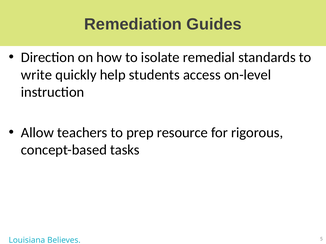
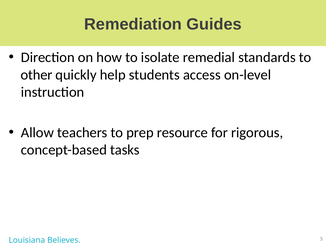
write: write -> other (37, 75)
